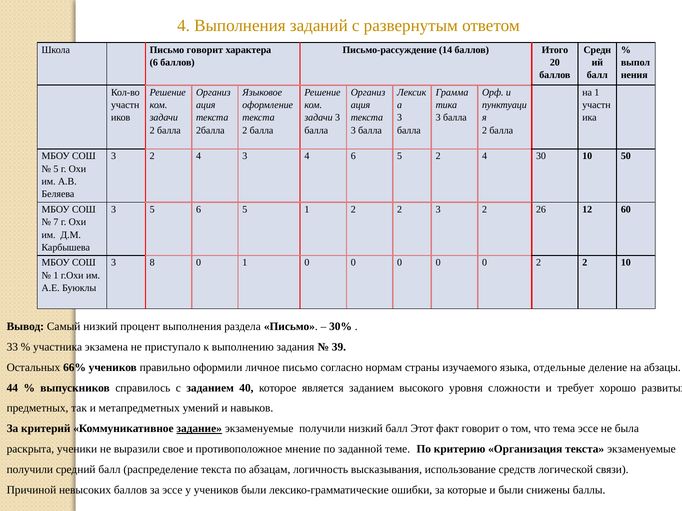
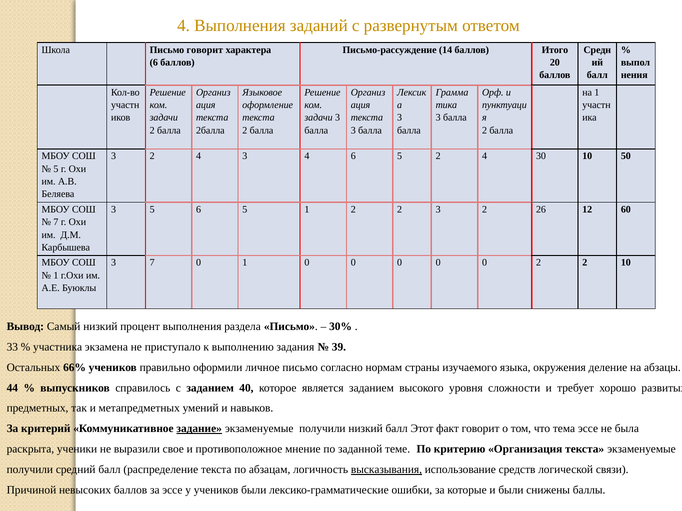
3 8: 8 -> 7 (152, 263)
отдельные: отдельные -> окружения (560, 368)
высказывания underline: none -> present (386, 470)
